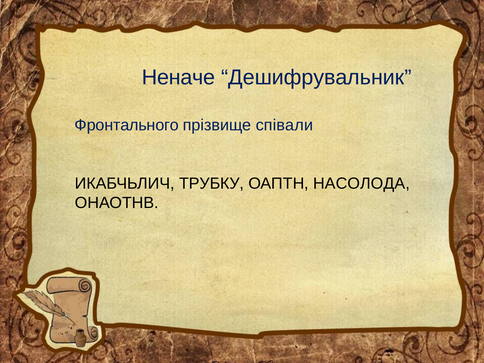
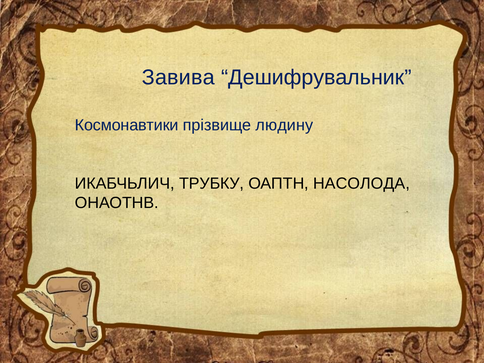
Неначе: Неначе -> Завива (178, 77)
Фронтального: Фронтального -> Космонавтики (127, 125)
співали: співали -> людину (284, 125)
